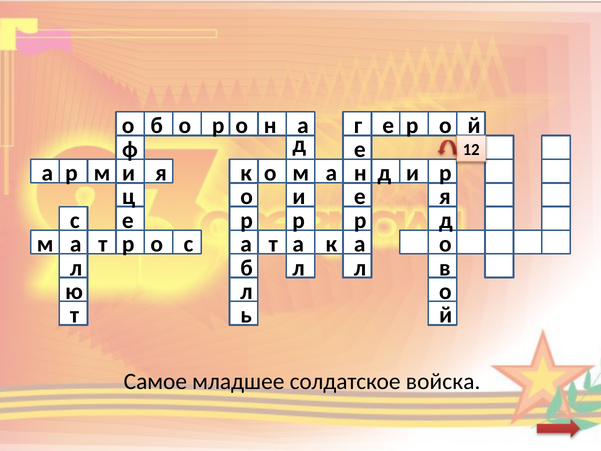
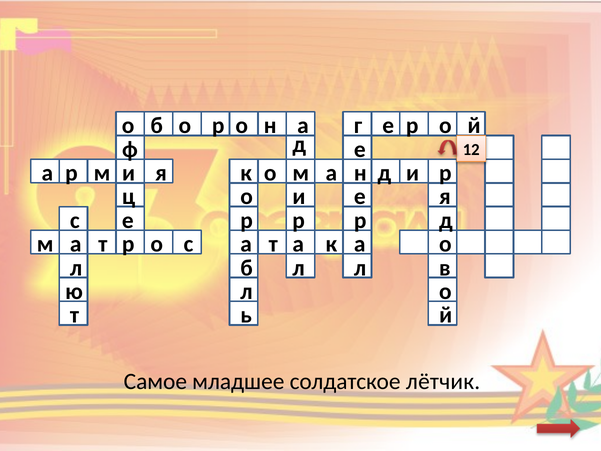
войска: войска -> лётчик (443, 381)
